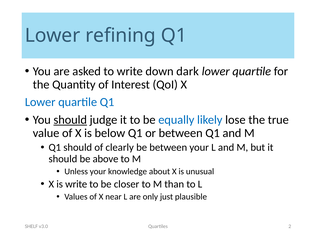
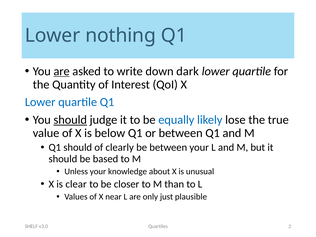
refining: refining -> nothing (121, 35)
are underline: none -> present (62, 71)
above: above -> based (105, 159)
is write: write -> clear (76, 184)
